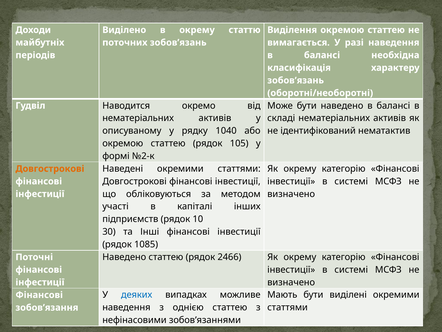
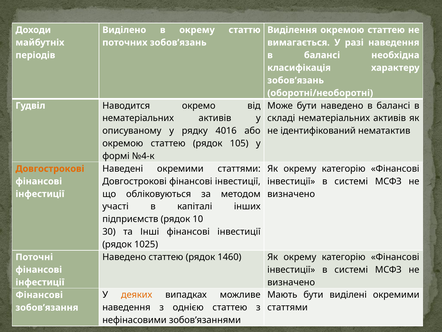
1040: 1040 -> 4016 (226, 131)
№2-к: №2-к -> №4-к (143, 156)
1085: 1085 -> 1025 (146, 244)
2466: 2466 -> 1460 (229, 257)
деяких colour: blue -> orange (137, 295)
